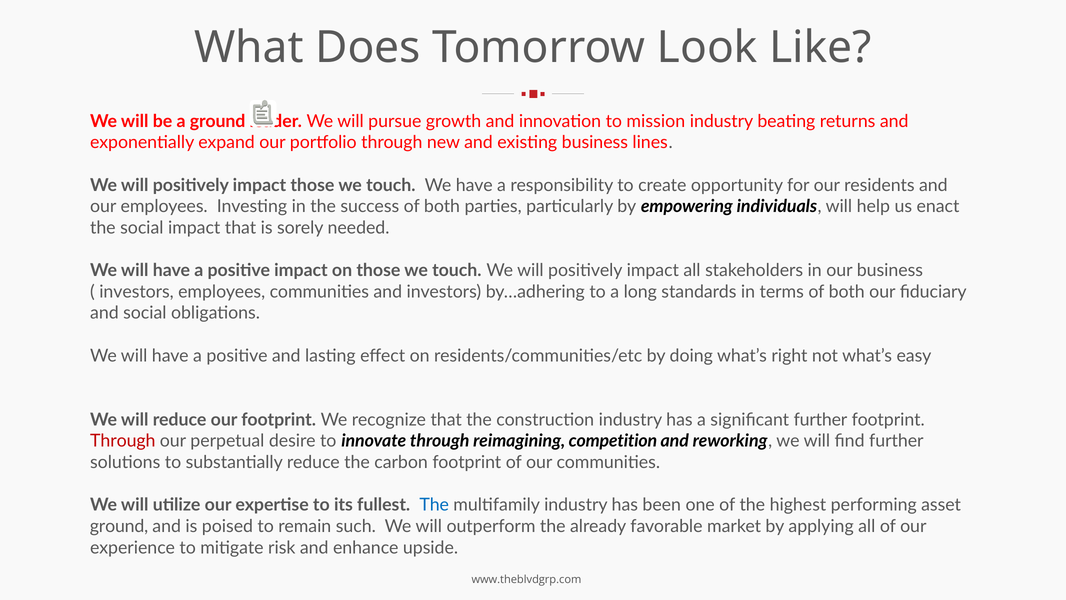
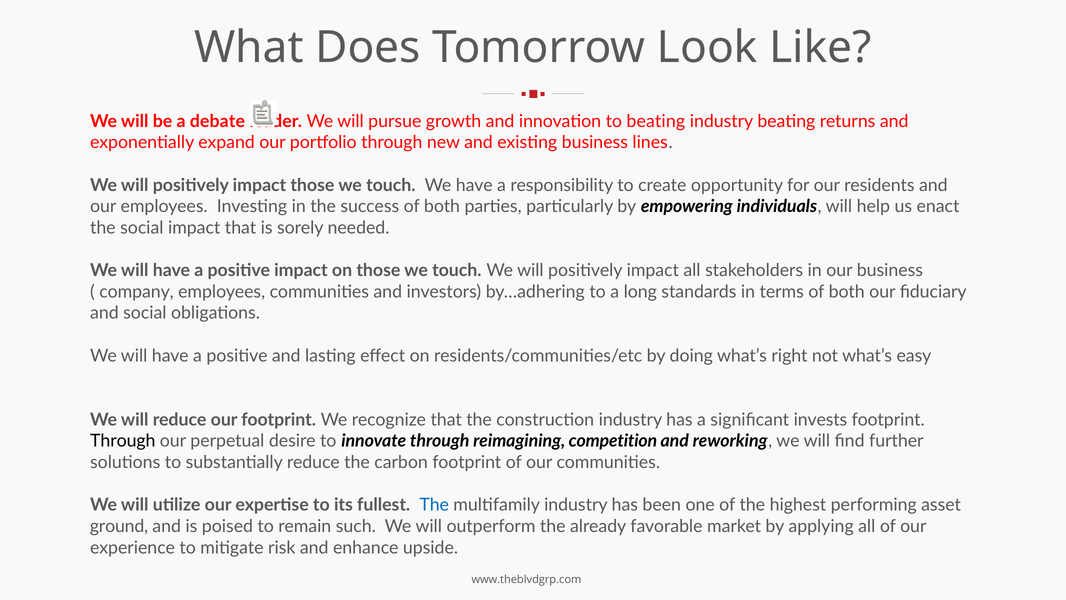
a ground: ground -> debate (217, 121)
to mission: mission -> beating (656, 121)
investors: investors -> company (137, 292)
significant further: further -> invests (820, 419)
Through colour: red -> black (123, 441)
